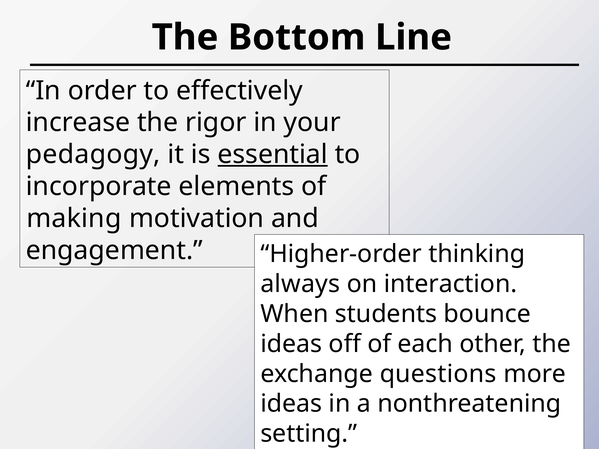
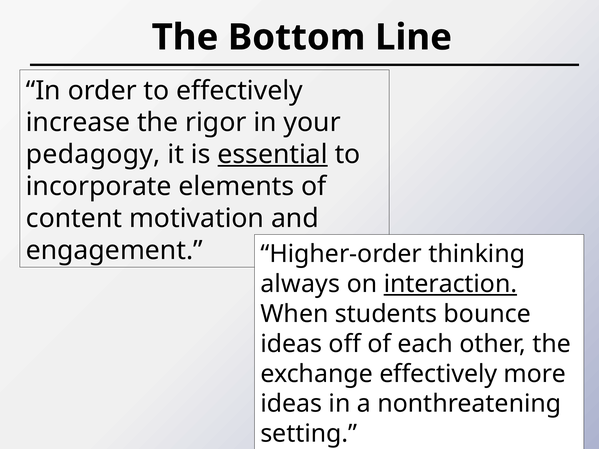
making: making -> content (74, 218)
interaction underline: none -> present (450, 284)
exchange questions: questions -> effectively (438, 374)
